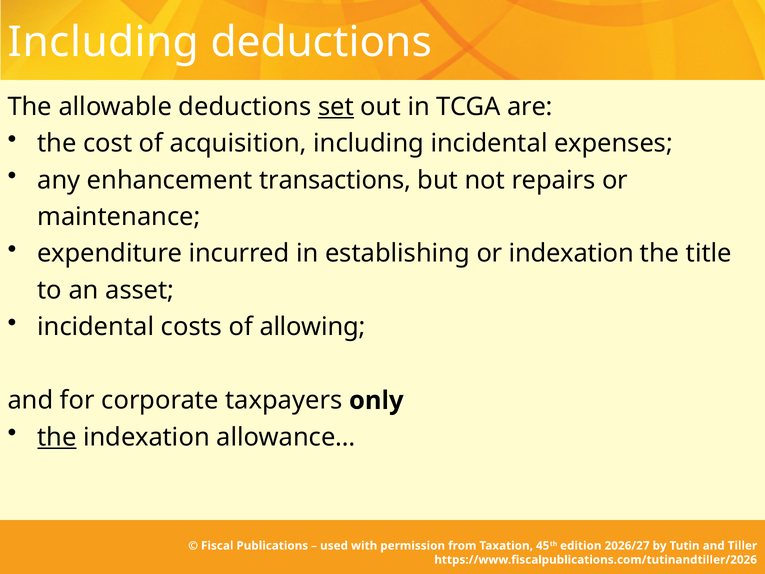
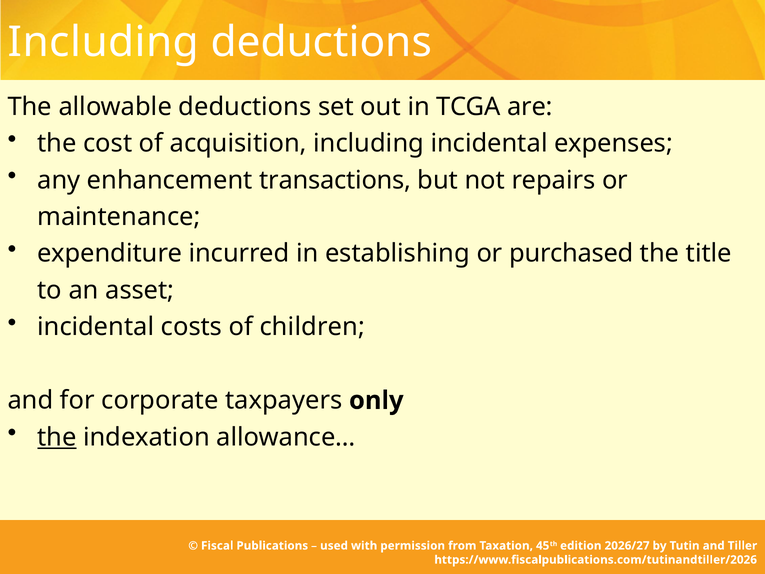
set underline: present -> none (336, 107)
or indexation: indexation -> purchased (571, 253)
allowing: allowing -> children (312, 327)
